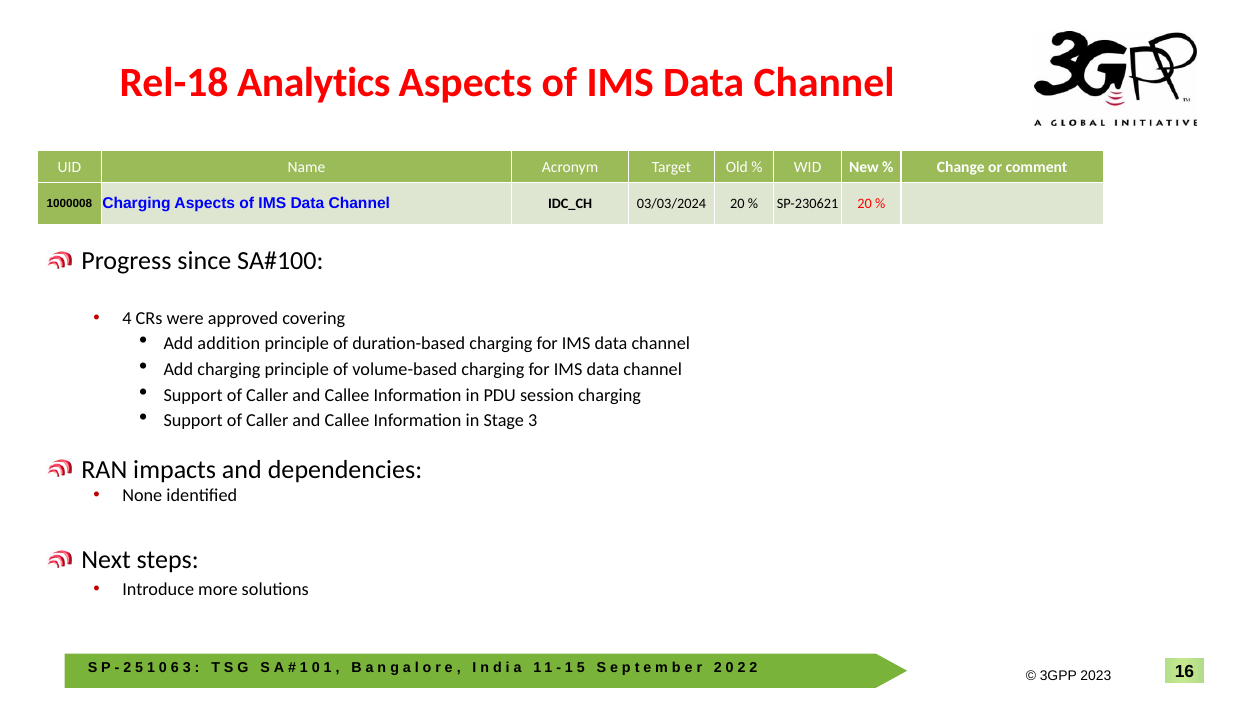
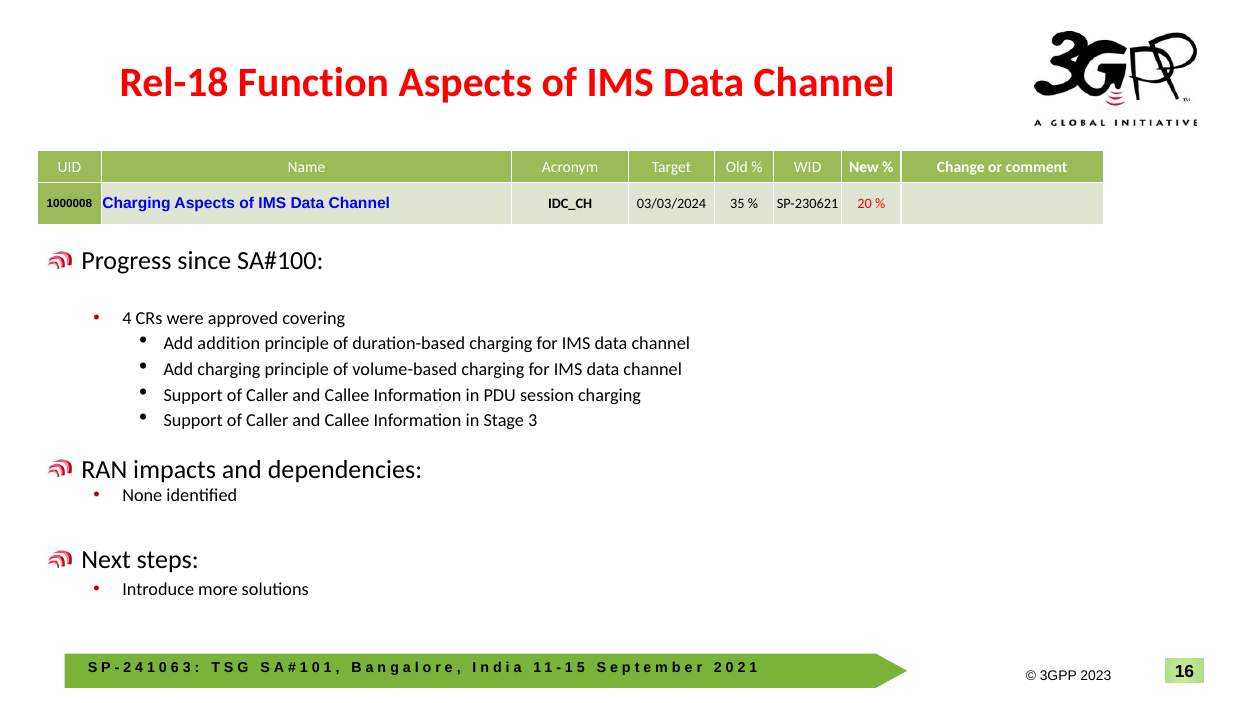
Analytics: Analytics -> Function (313, 82)
03/03/2024 20: 20 -> 35 (737, 204)
5: 5 -> 4 (139, 667)
2: 2 -> 1 (753, 667)
